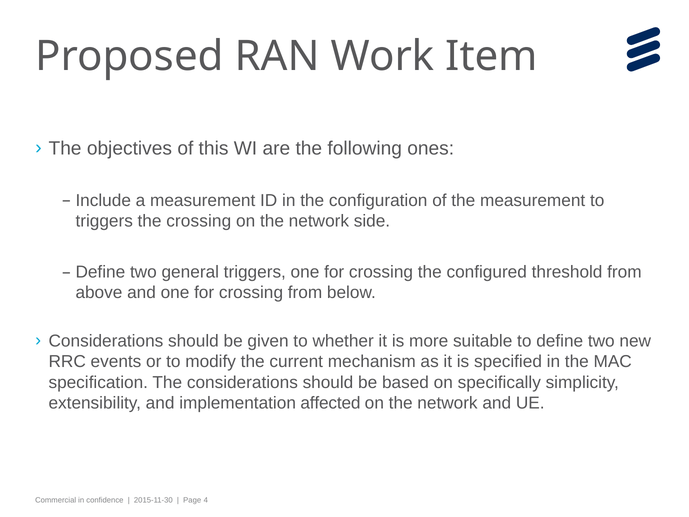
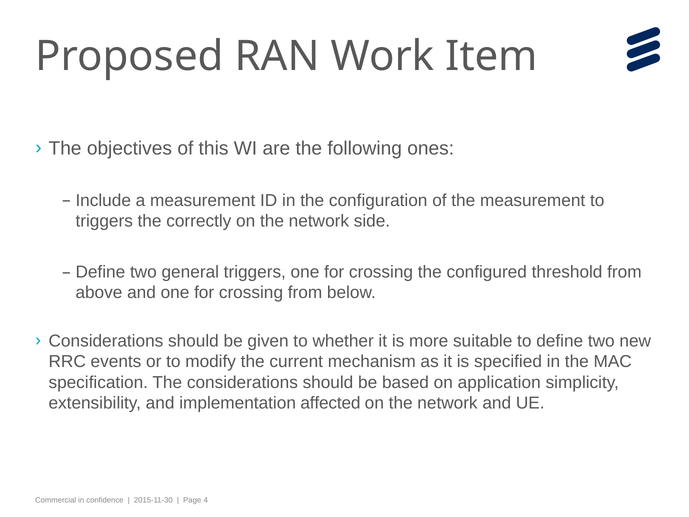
the crossing: crossing -> correctly (199, 221)
specifically: specifically -> application (499, 382)
